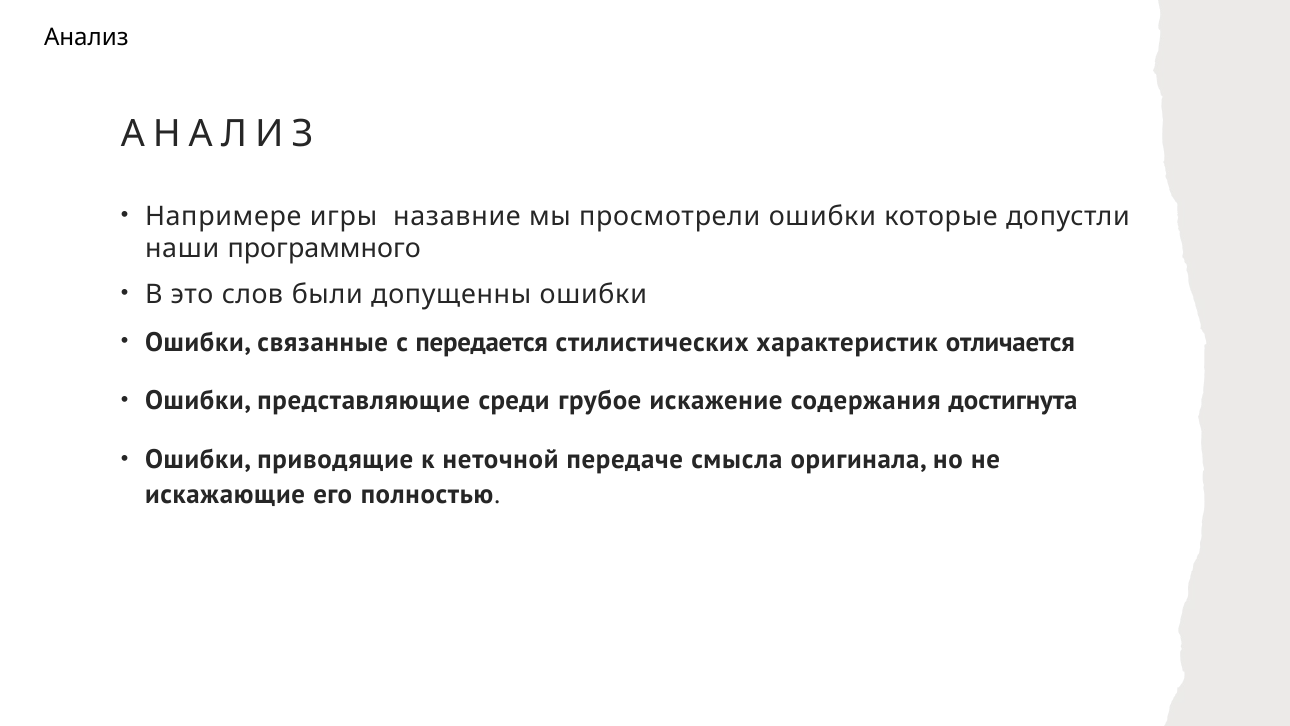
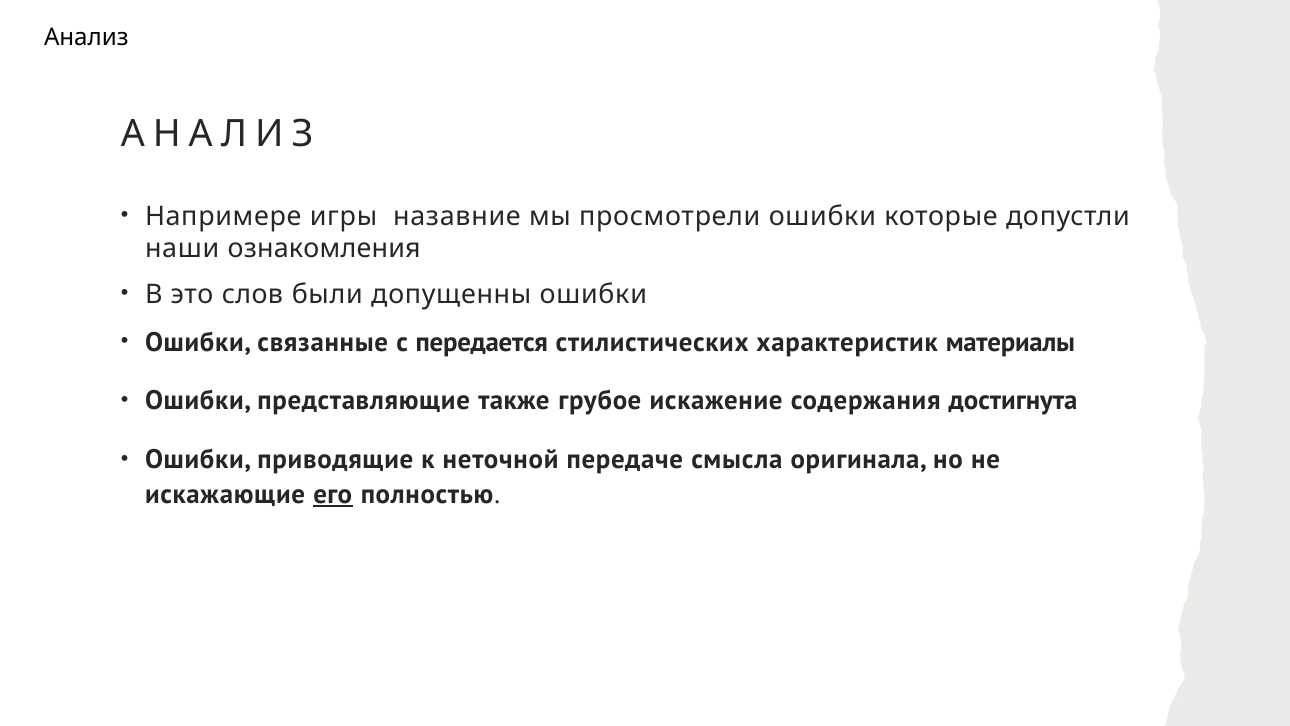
программного: программного -> ознакомления (324, 248)
отличается: отличается -> материалы (1010, 342)
среди: среди -> также (514, 401)
его underline: none -> present (333, 494)
